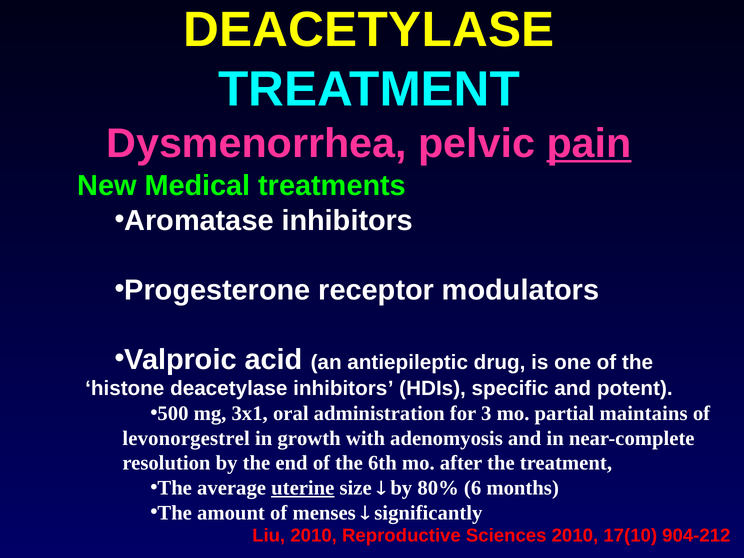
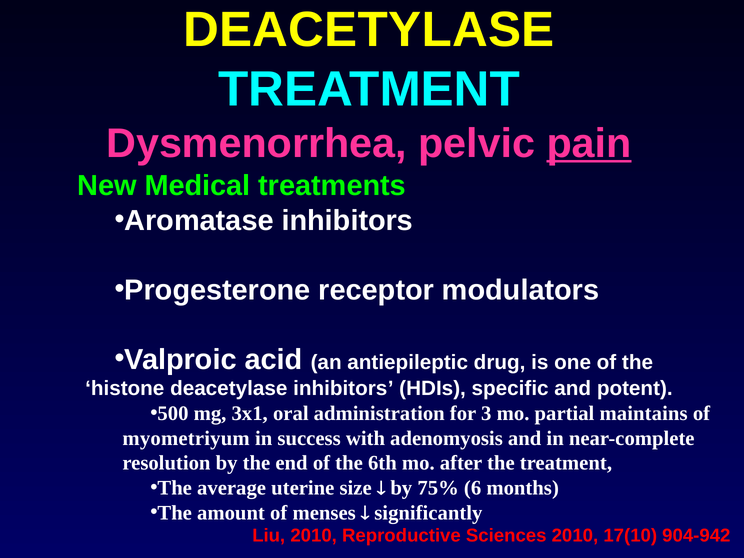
levonorgestrel: levonorgestrel -> myometriyum (186, 438)
growth: growth -> success (309, 438)
uterine underline: present -> none (303, 488)
80%: 80% -> 75% (438, 488)
904-212: 904-212 -> 904-942 (696, 536)
